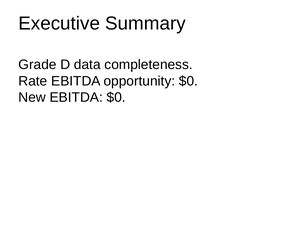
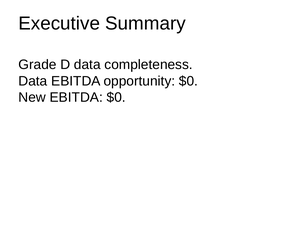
Rate: Rate -> Data (33, 81)
